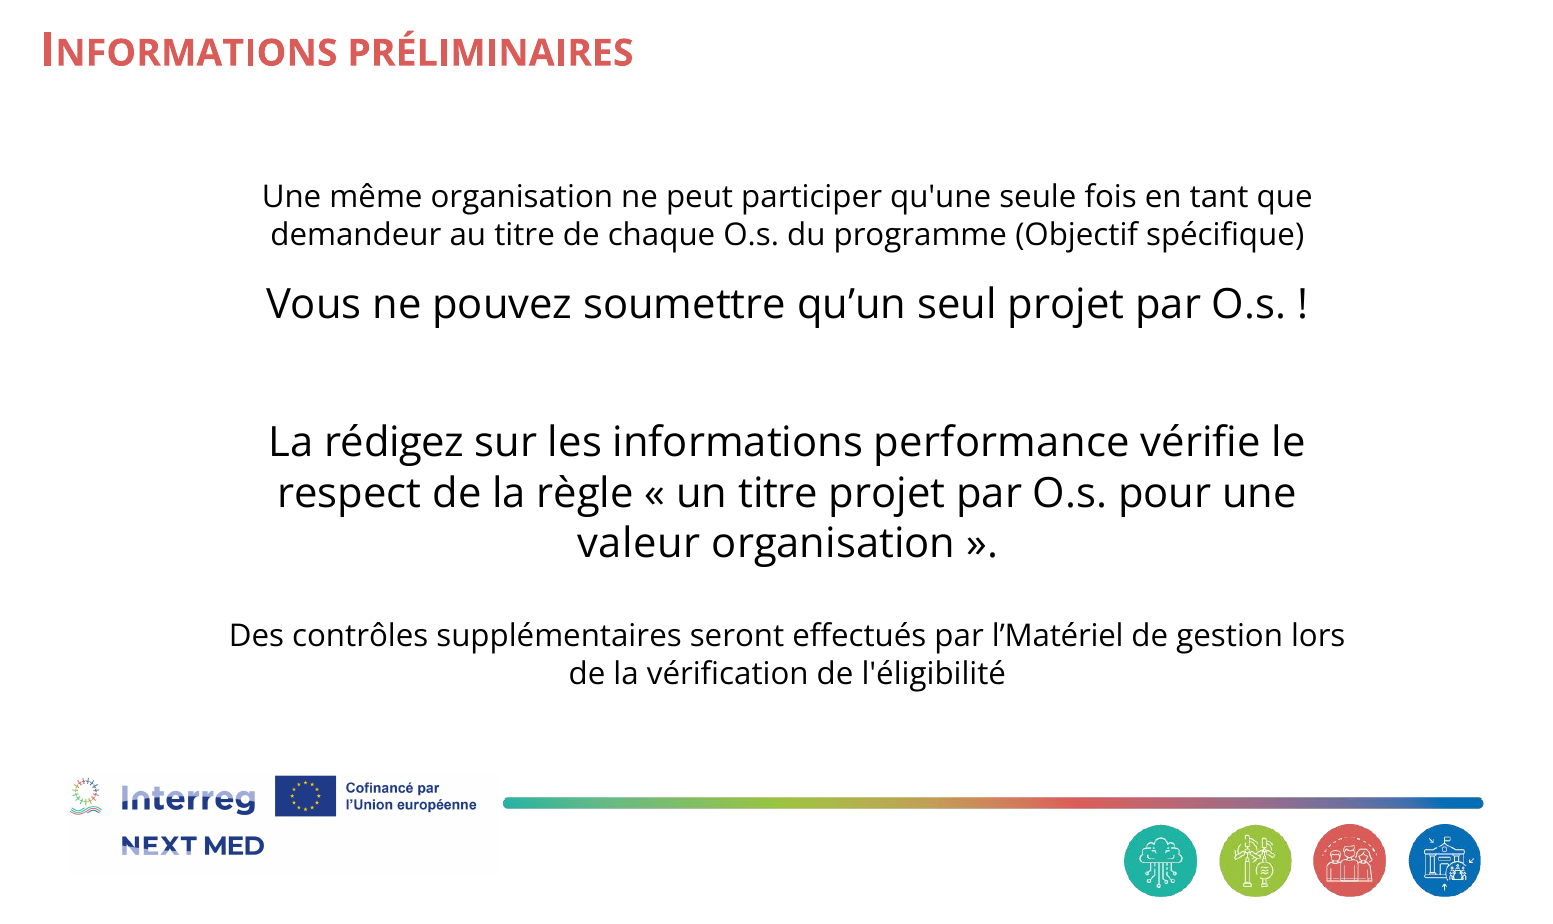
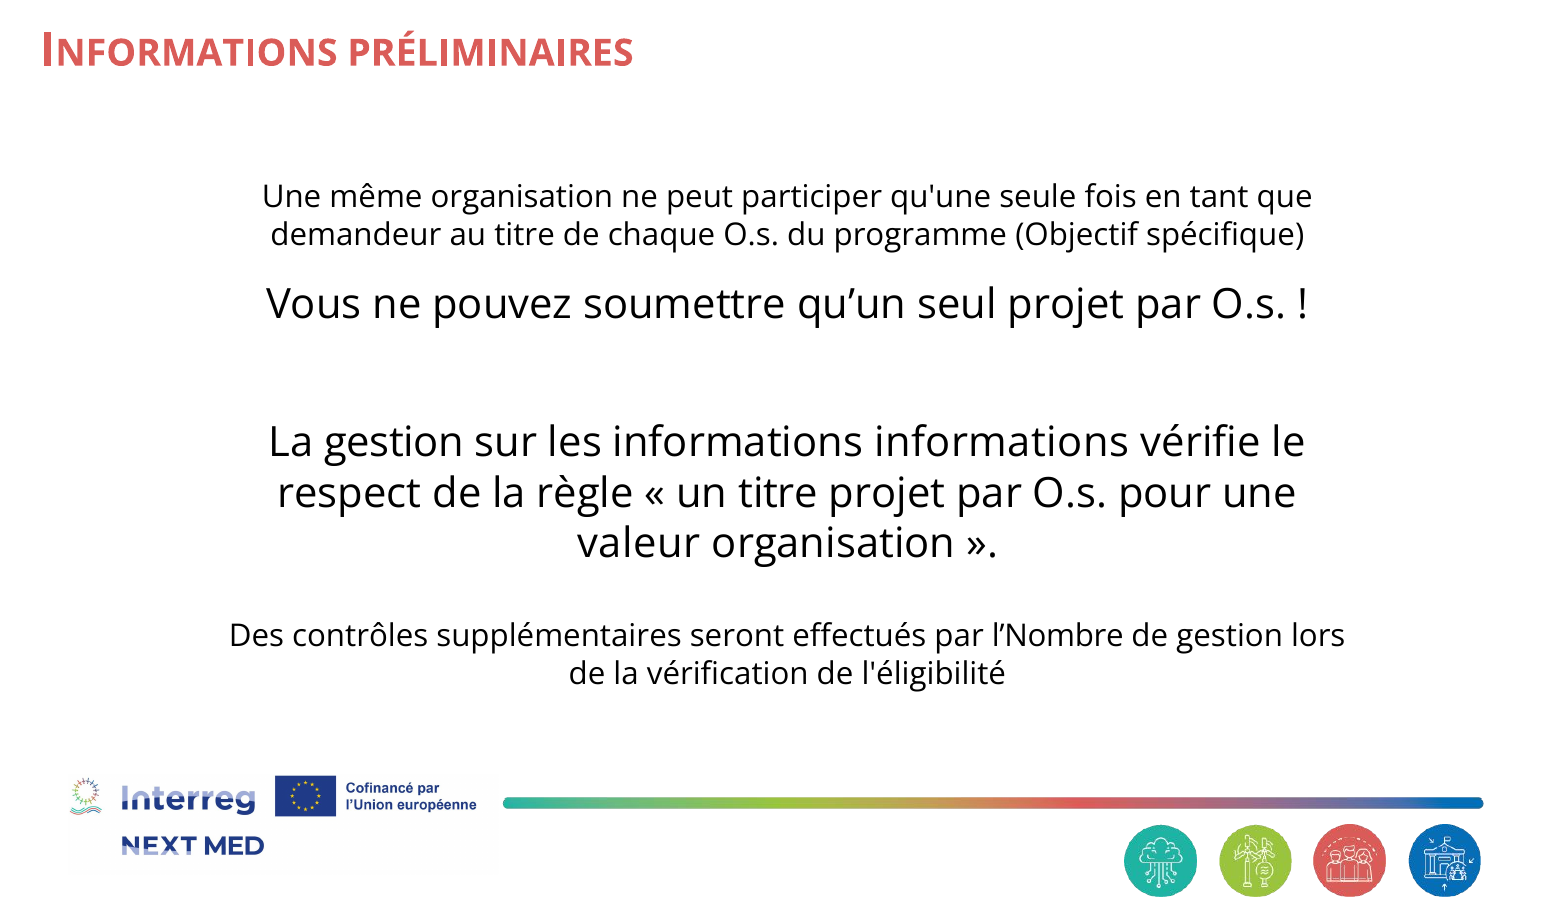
La rédigez: rédigez -> gestion (394, 443)
informations performance: performance -> informations (1002, 443)
l’Matériel: l’Matériel -> l’Nombre (1058, 637)
